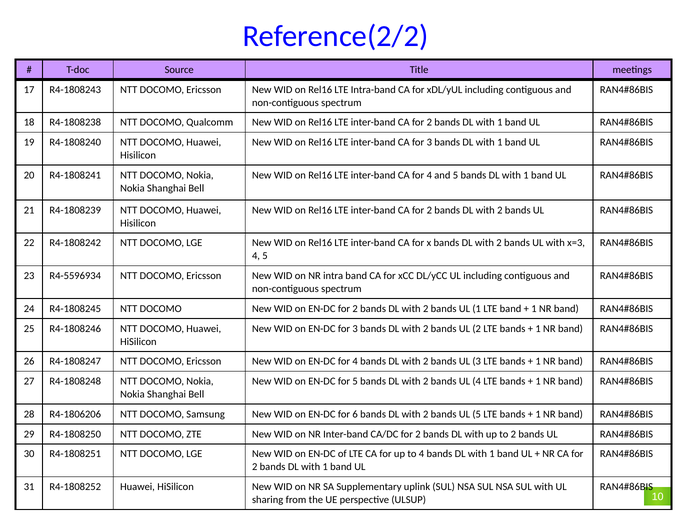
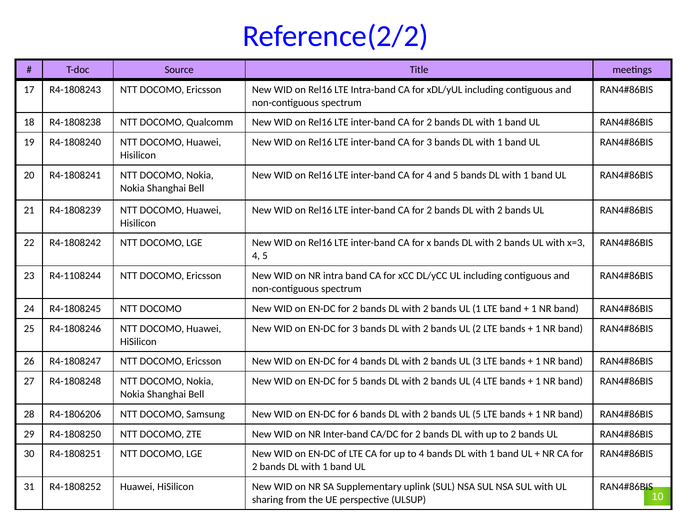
R4-5596934: R4-5596934 -> R4-1108244 (75, 276)
